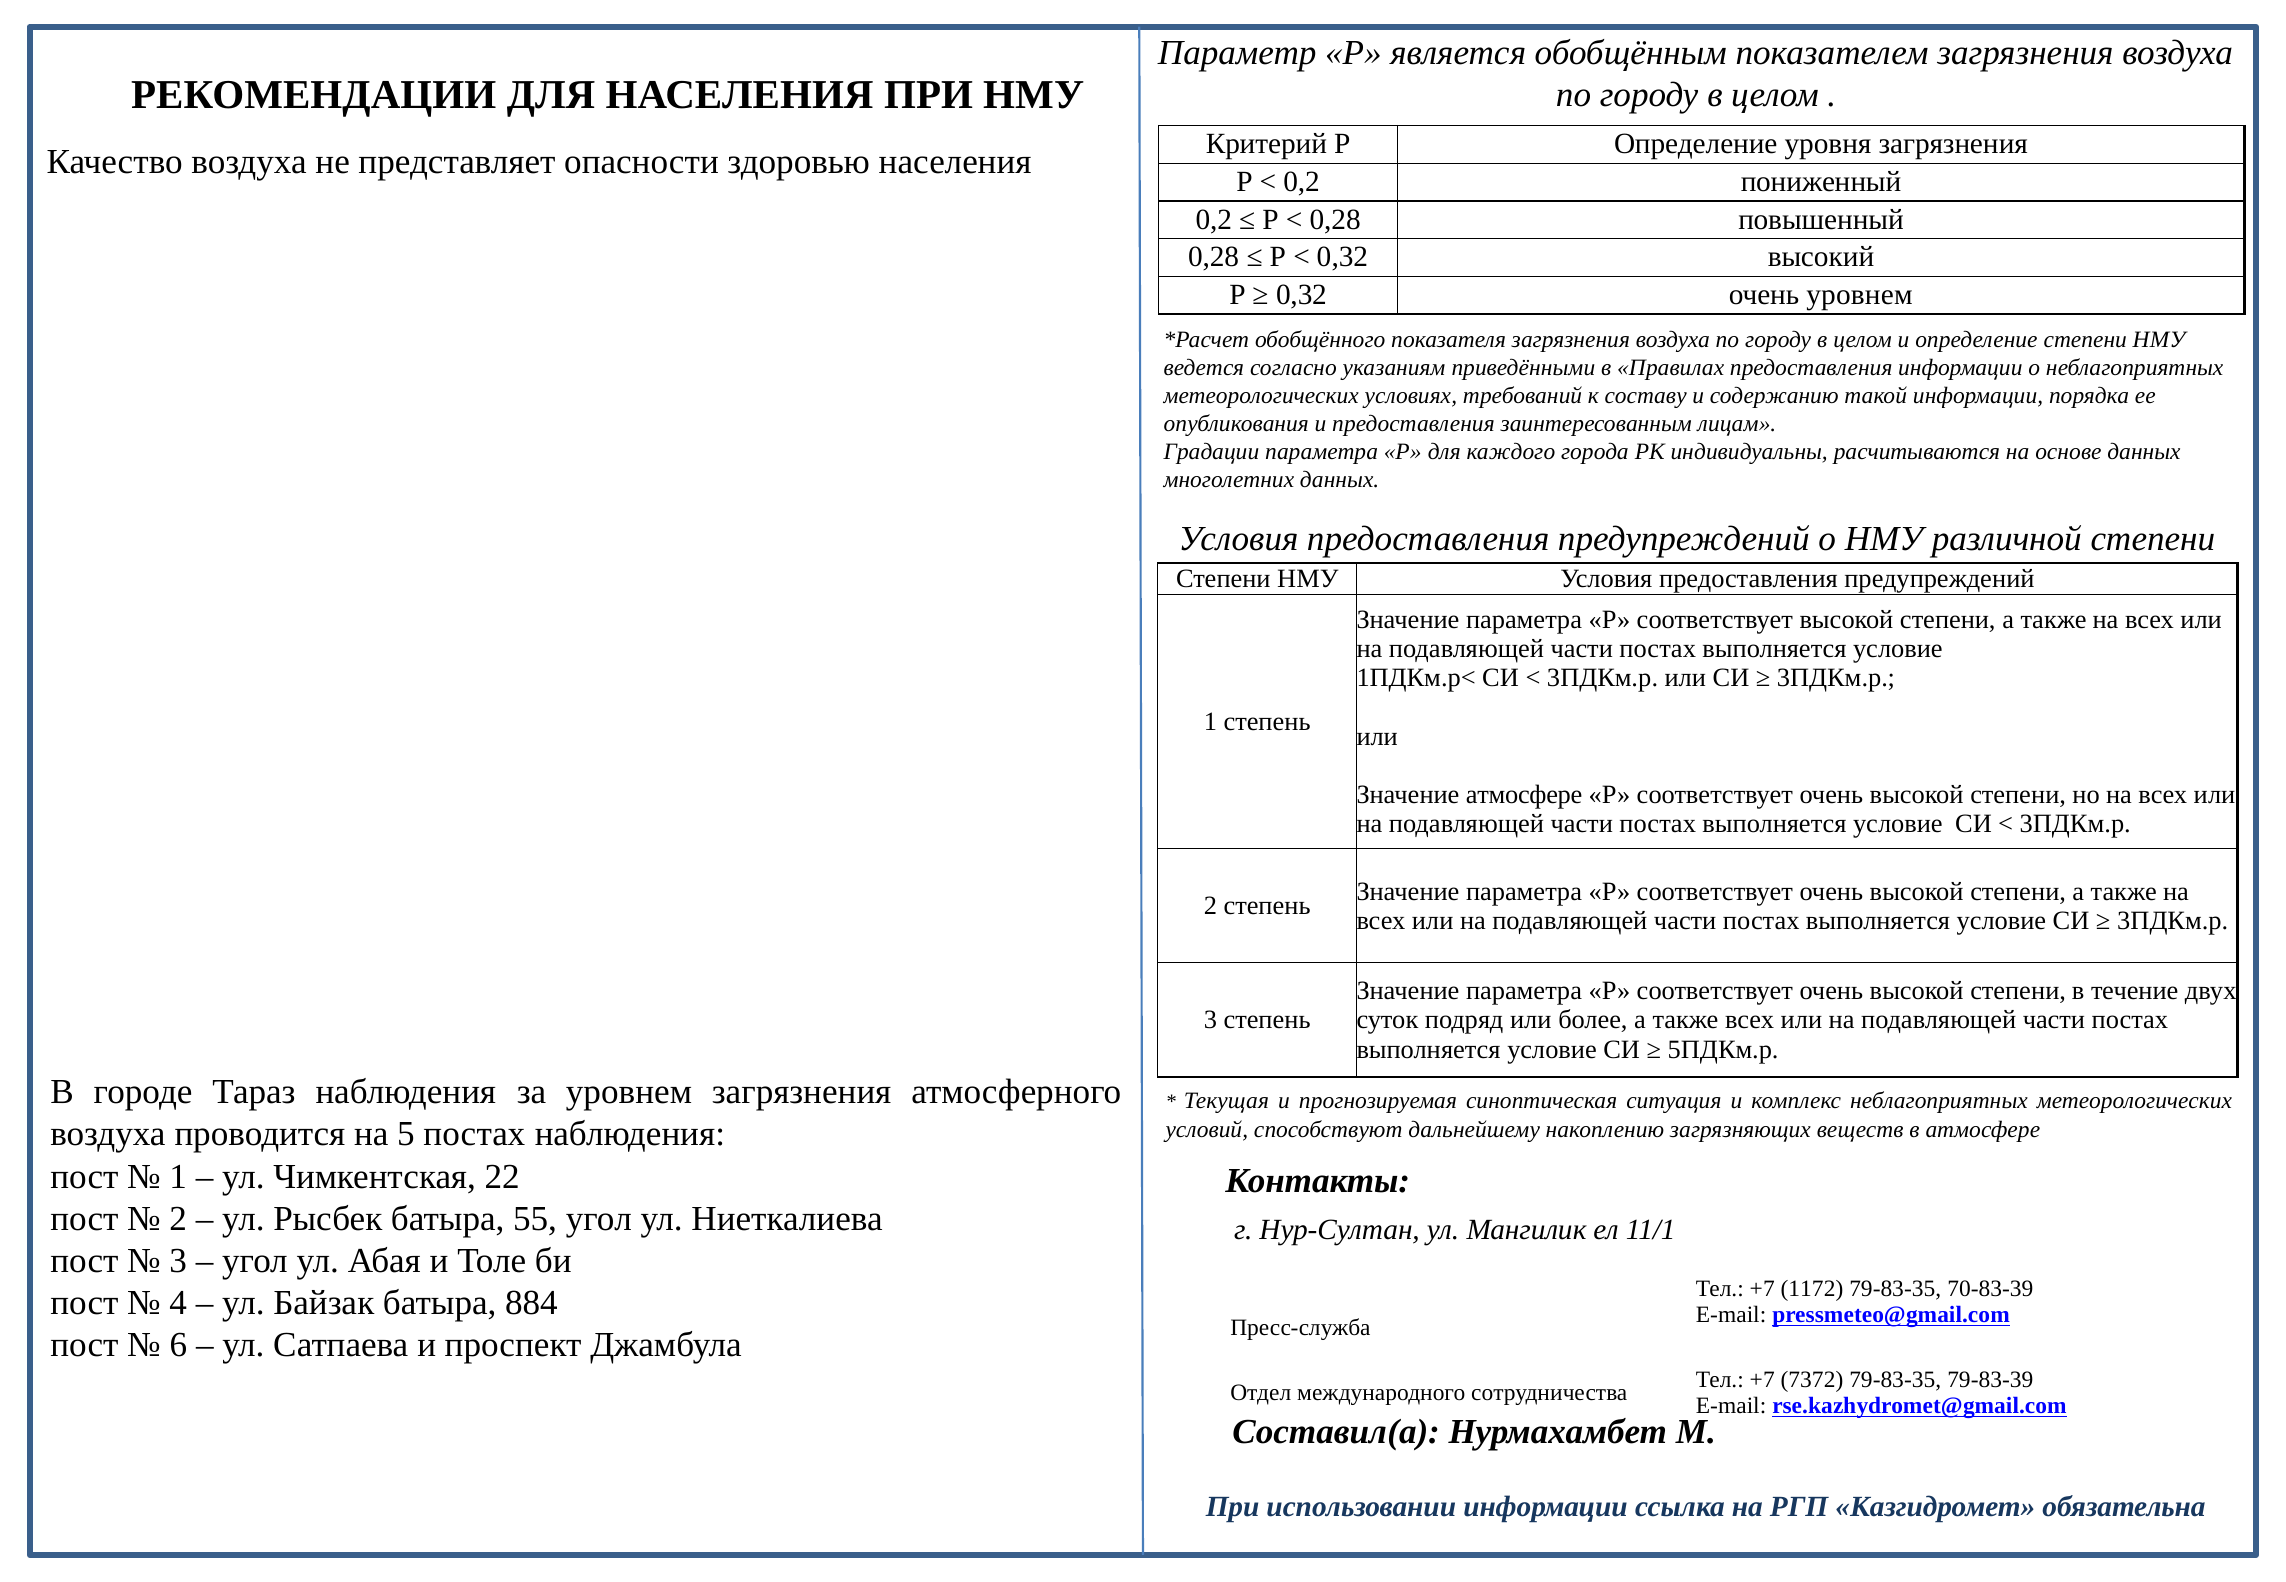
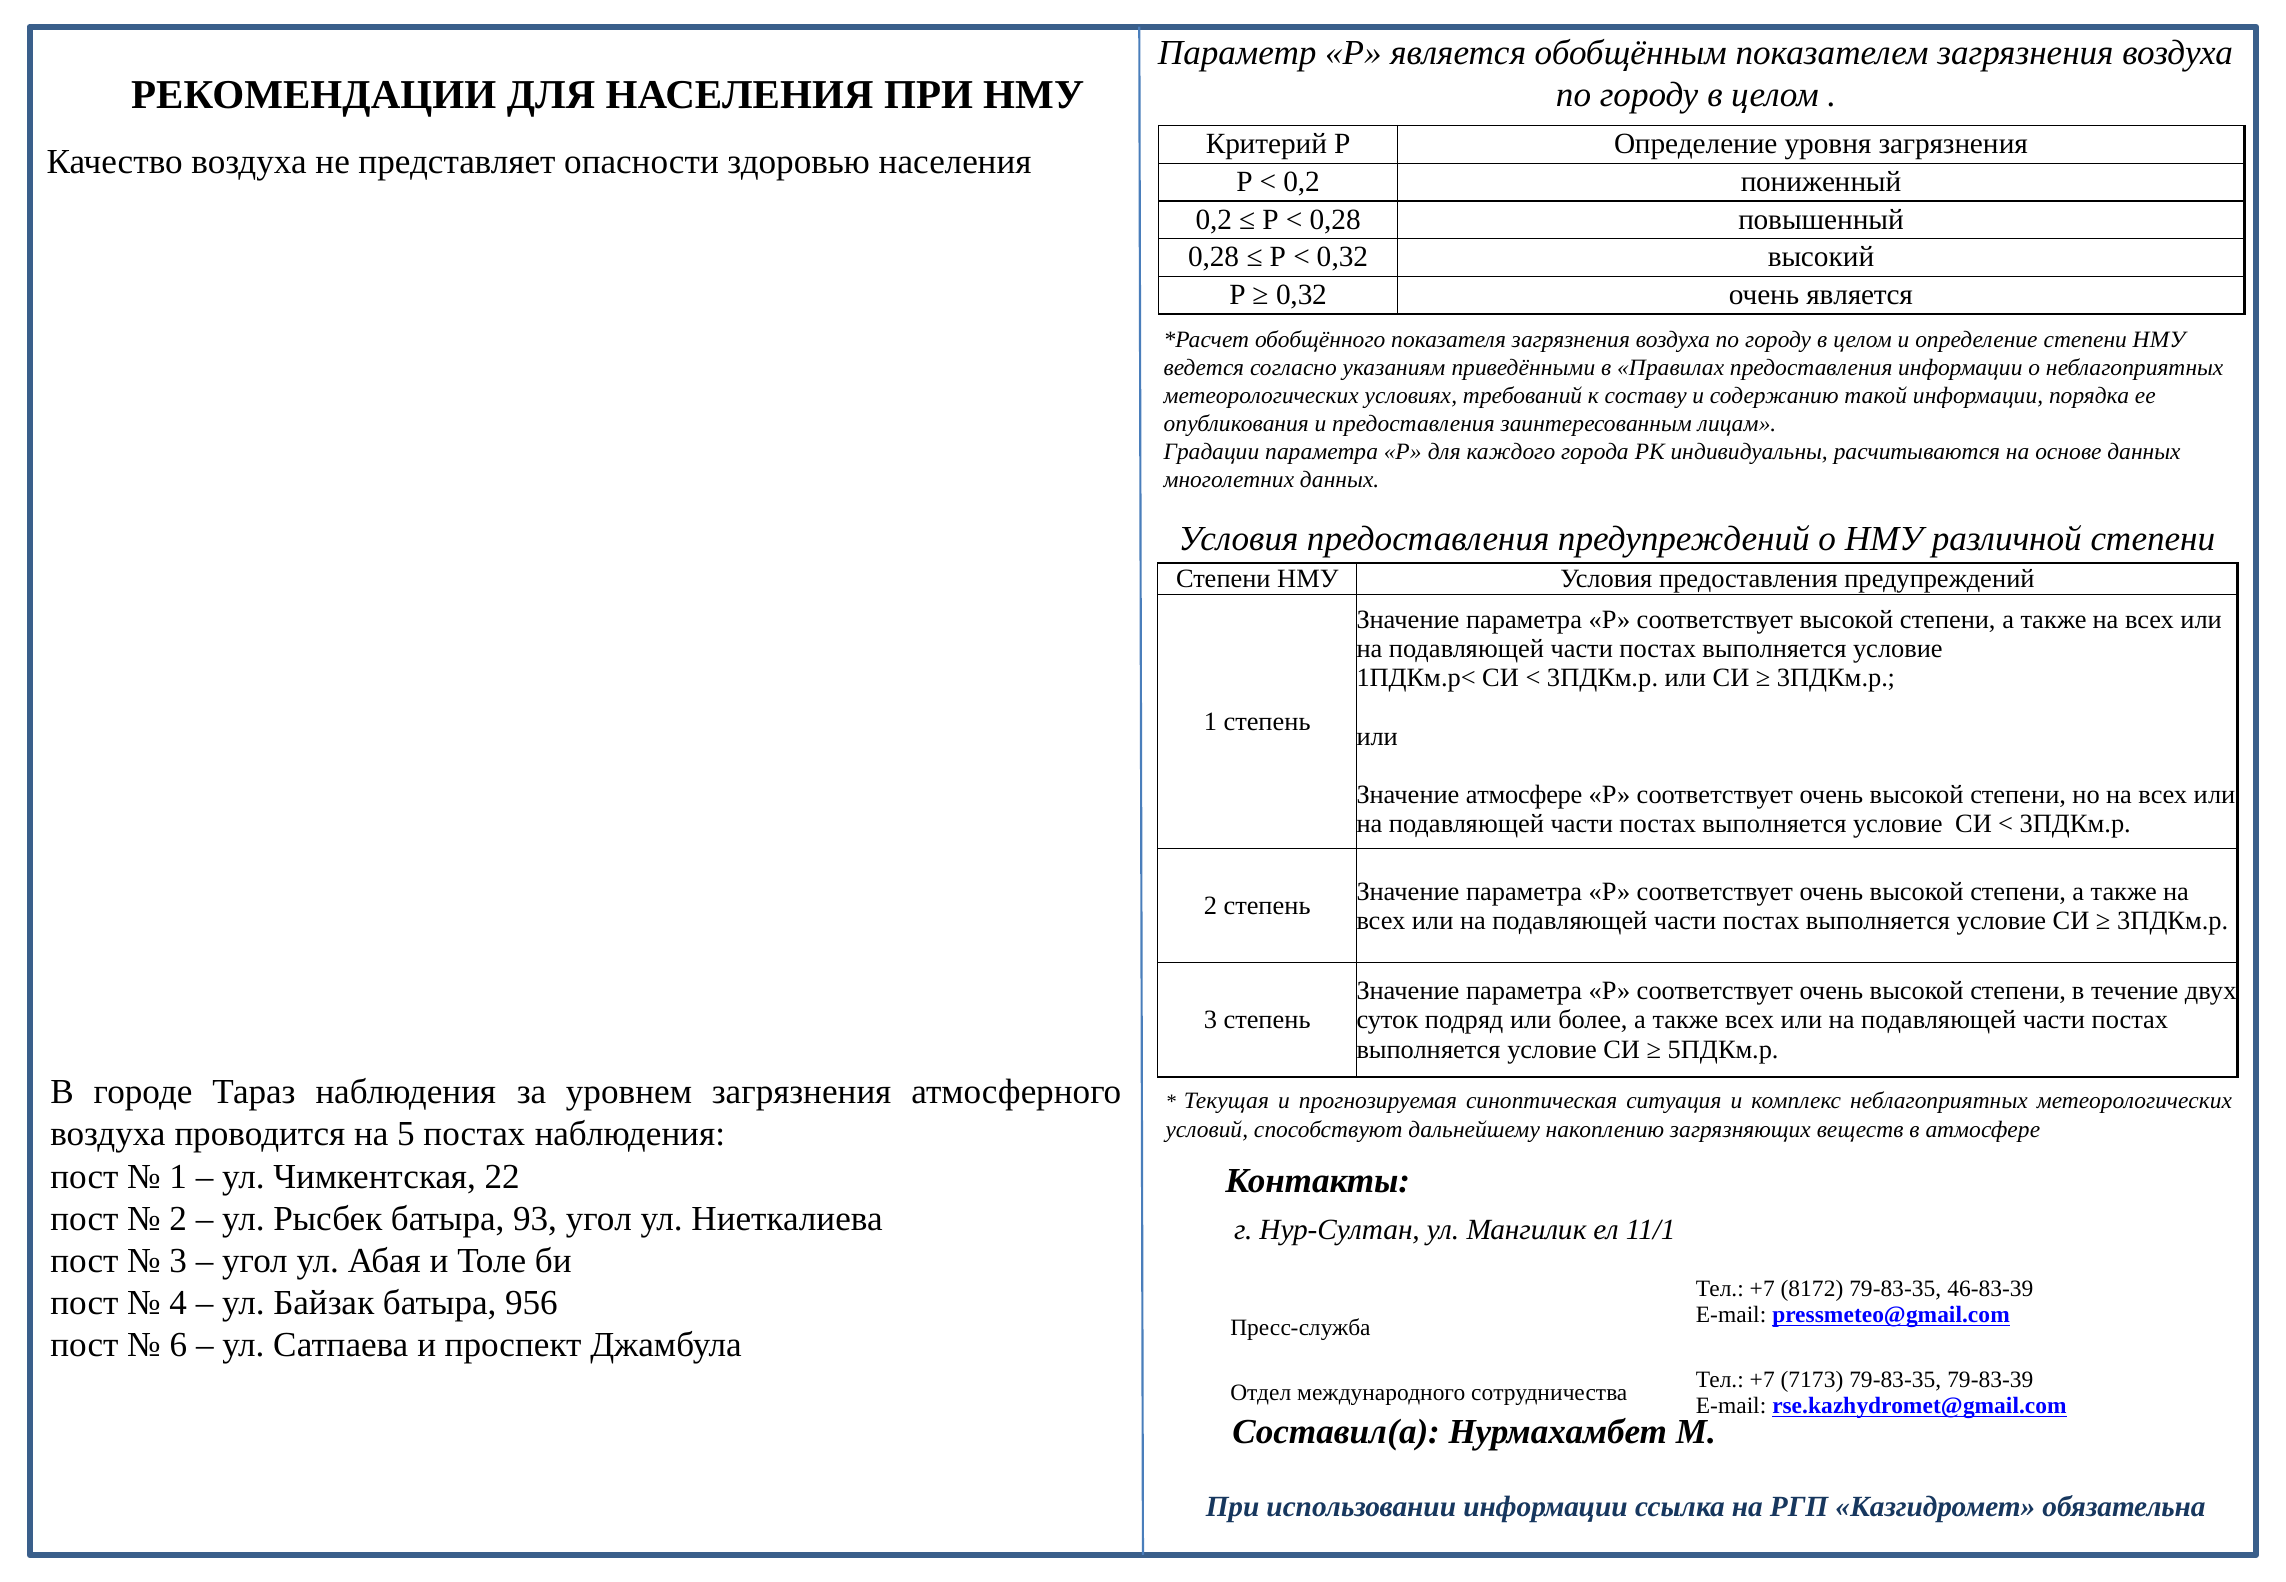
очень уровнем: уровнем -> является (1860, 295)
55: 55 -> 93 (535, 1219)
1172: 1172 -> 8172 (1812, 1289)
70-83-39: 70-83-39 -> 46-83-39 (1990, 1289)
884: 884 -> 956 (531, 1303)
7372: 7372 -> 7173 (1812, 1381)
